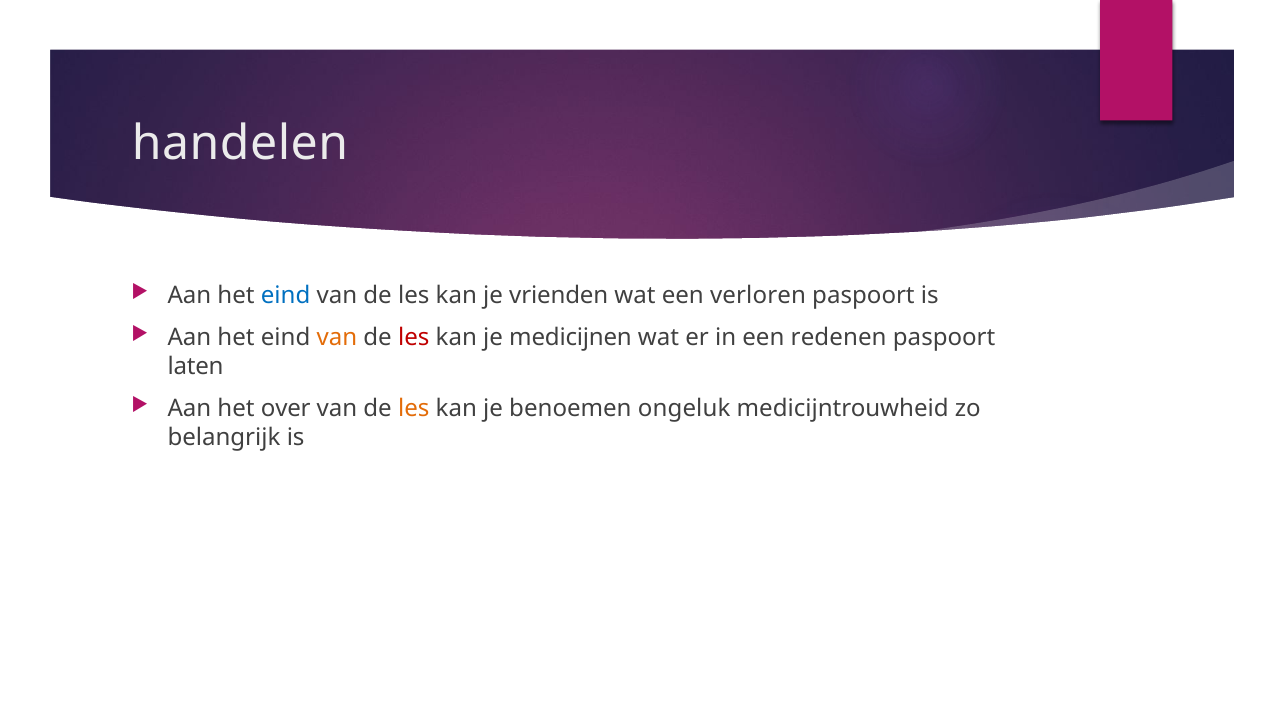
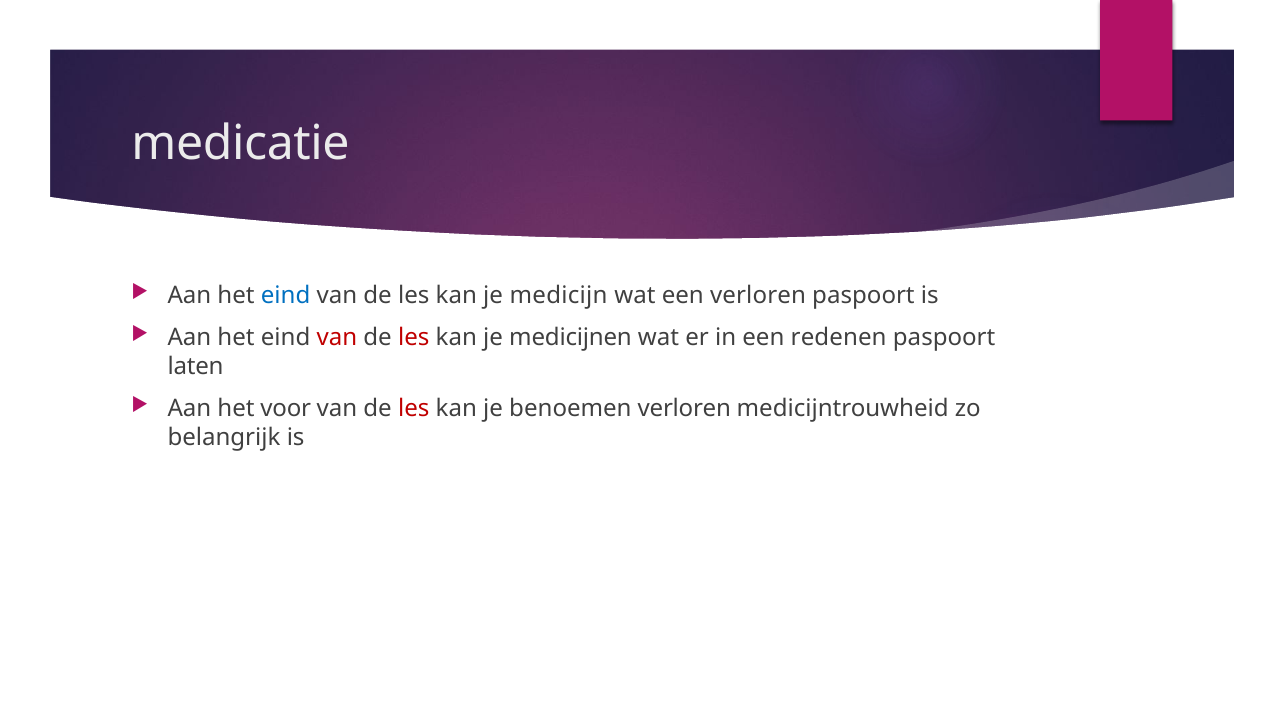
handelen: handelen -> medicatie (240, 143)
vrienden: vrienden -> medicijn (559, 295)
van colour: orange -> red (337, 338)
over: over -> voor (286, 409)
les colour: orange -> red (414, 409)
benoemen ongeluk: ongeluk -> verloren (684, 409)
